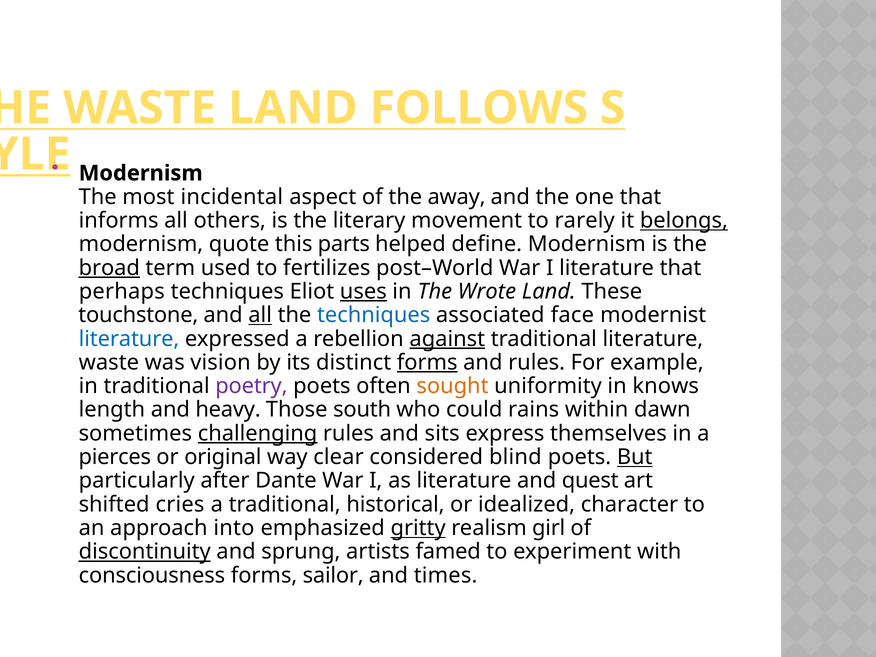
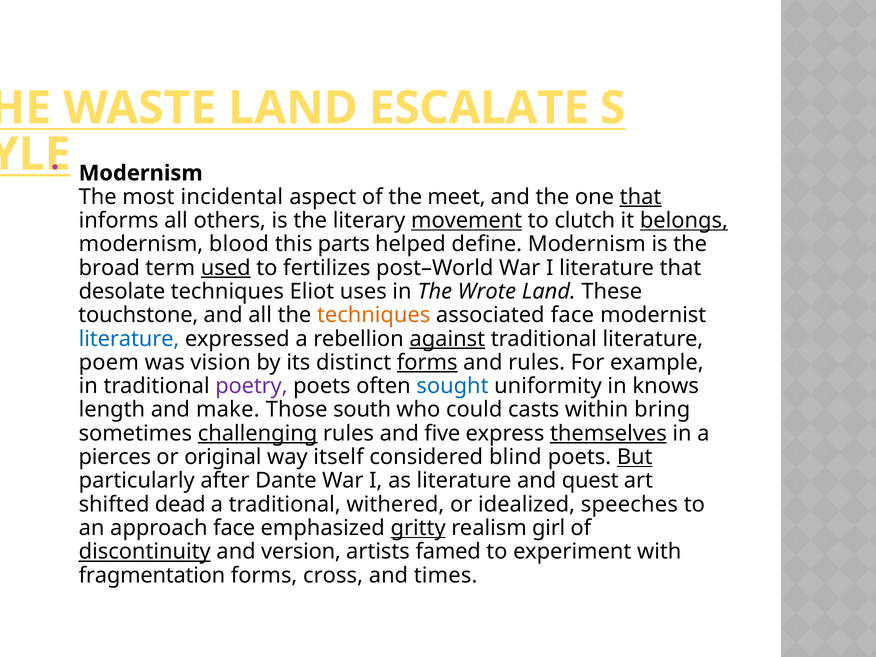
FOLLOWS: FOLLOWS -> ESCALATE (479, 108)
away: away -> meet (457, 197)
that underline: none -> present (641, 197)
movement underline: none -> present (467, 220)
rarely: rarely -> clutch (585, 220)
quote: quote -> blood (239, 244)
broad underline: present -> none (109, 268)
used underline: none -> present (226, 268)
perhaps: perhaps -> desolate (122, 291)
uses underline: present -> none (363, 291)
all underline: present -> none (260, 315)
techniques colour: blue -> orange (374, 315)
waste: waste -> poem (109, 362)
sought colour: orange -> blue (452, 386)
heavy: heavy -> make (228, 410)
rains: rains -> casts (534, 410)
dawn: dawn -> bring (662, 410)
sits: sits -> five (442, 433)
themselves underline: none -> present (608, 433)
clear: clear -> itself (338, 457)
cries: cries -> dead (180, 504)
historical: historical -> withered (395, 504)
character: character -> speeches (629, 504)
approach into: into -> face (234, 528)
sprung: sprung -> version (301, 552)
consciousness: consciousness -> fragmentation (152, 575)
sailor: sailor -> cross (333, 575)
